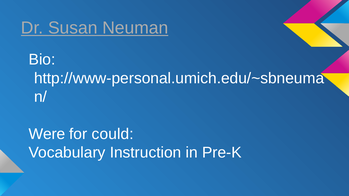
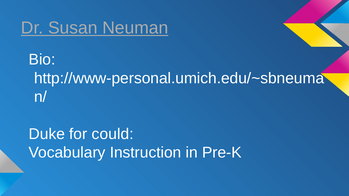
Were: Were -> Duke (47, 134)
